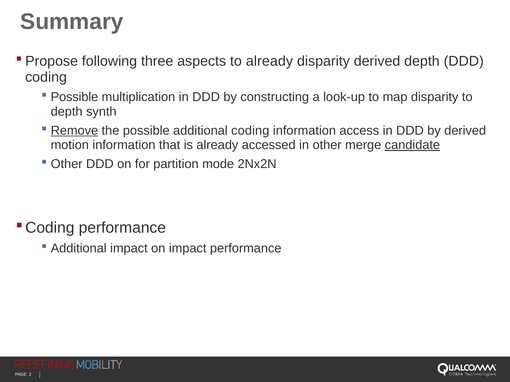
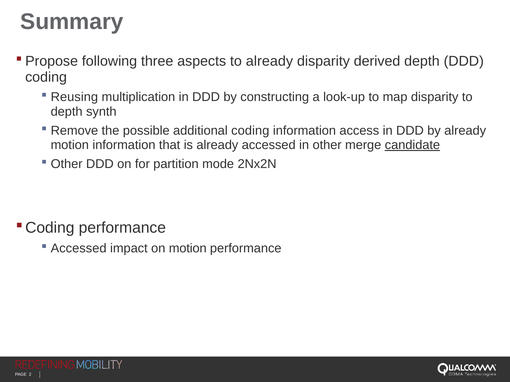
Possible: Possible -> Reusing (74, 97)
Remove underline: present -> none (74, 131)
by derived: derived -> already (465, 131)
Additional: Additional -> Accessed (79, 249)
on impact: impact -> motion (188, 249)
